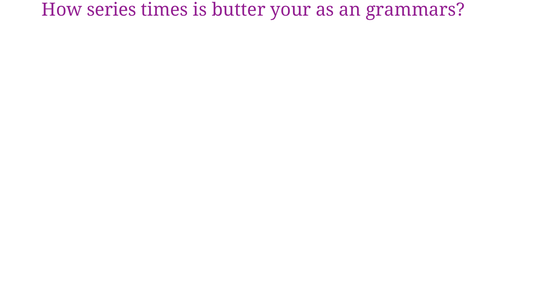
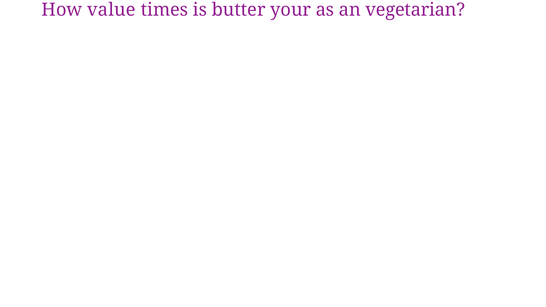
series: series -> value (111, 10)
grammars: grammars -> vegetarian (415, 10)
